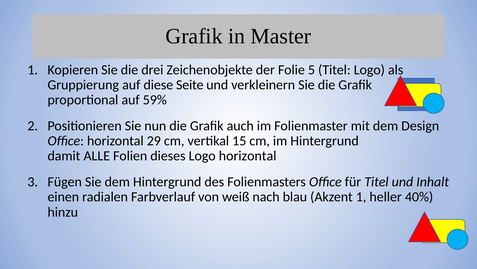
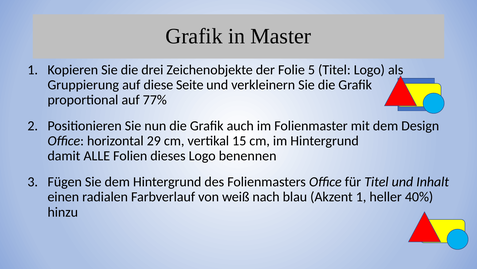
59%: 59% -> 77% (155, 100)
Logo horizontal: horizontal -> benennen (248, 156)
